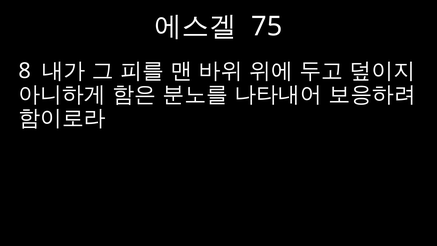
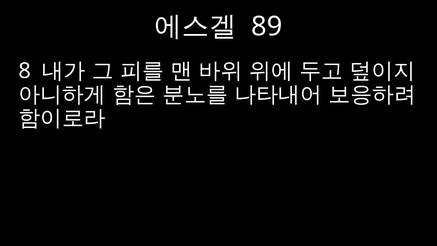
75: 75 -> 89 (267, 26)
